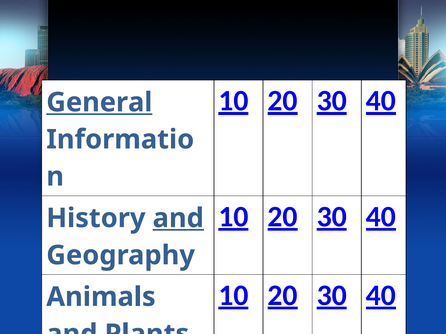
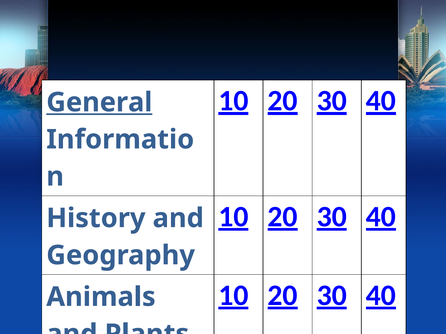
and underline: present -> none (178, 219)
